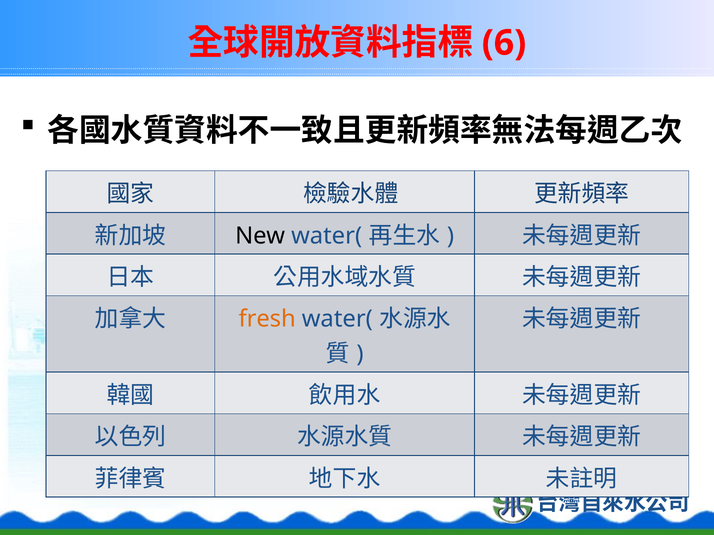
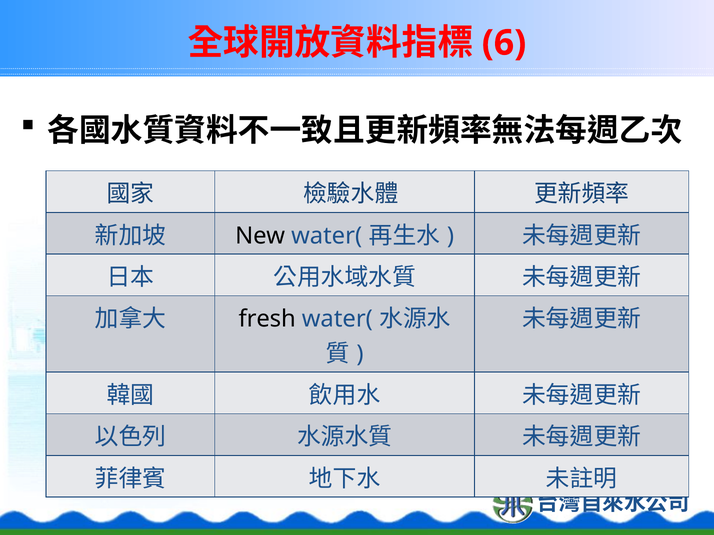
fresh colour: orange -> black (267, 319)
